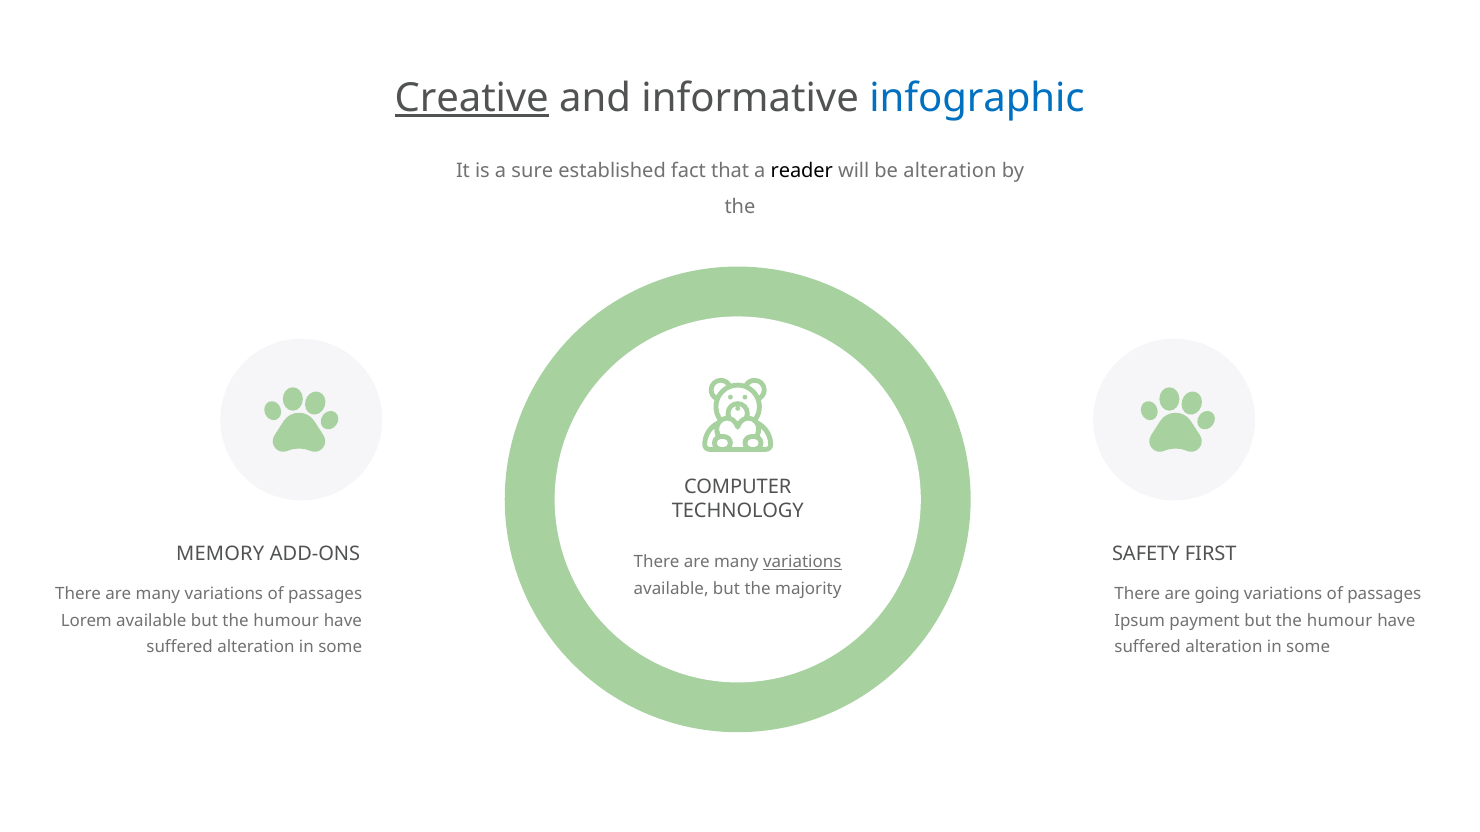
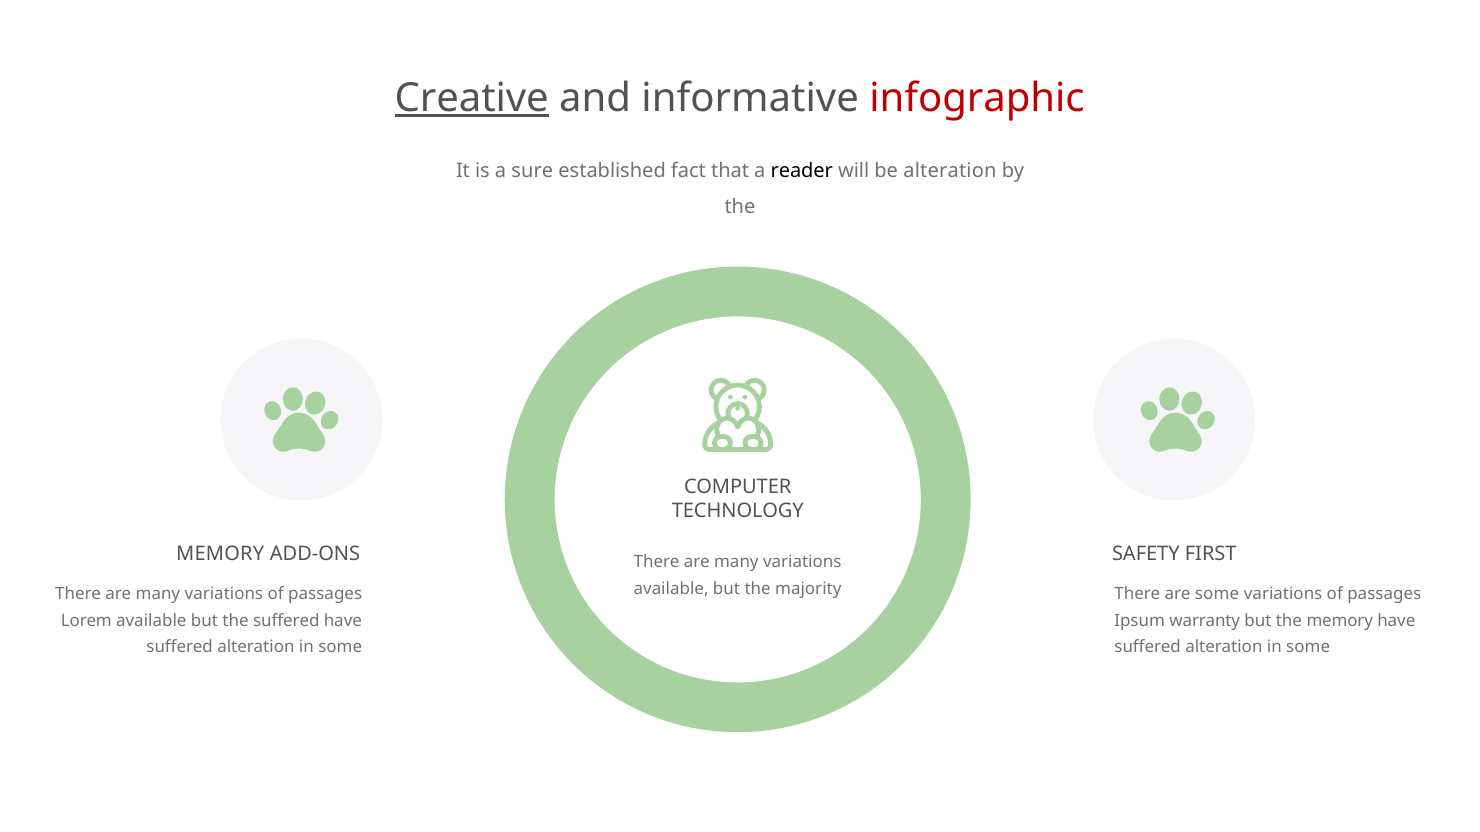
infographic colour: blue -> red (977, 98)
variations underline: present -> none (802, 563)
are going: going -> some (1217, 594)
available but the humour: humour -> suffered (286, 621)
payment: payment -> warranty (1205, 621)
humour: humour -> memory (1340, 621)
